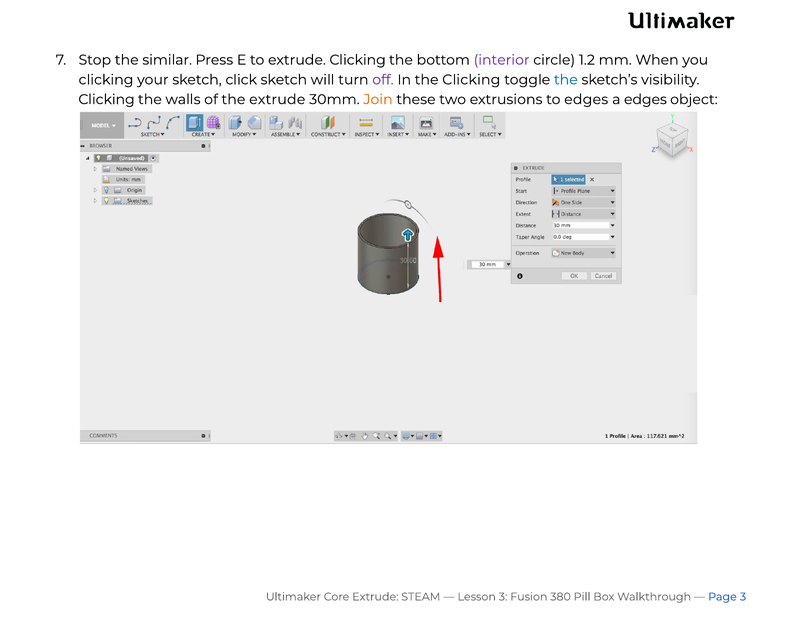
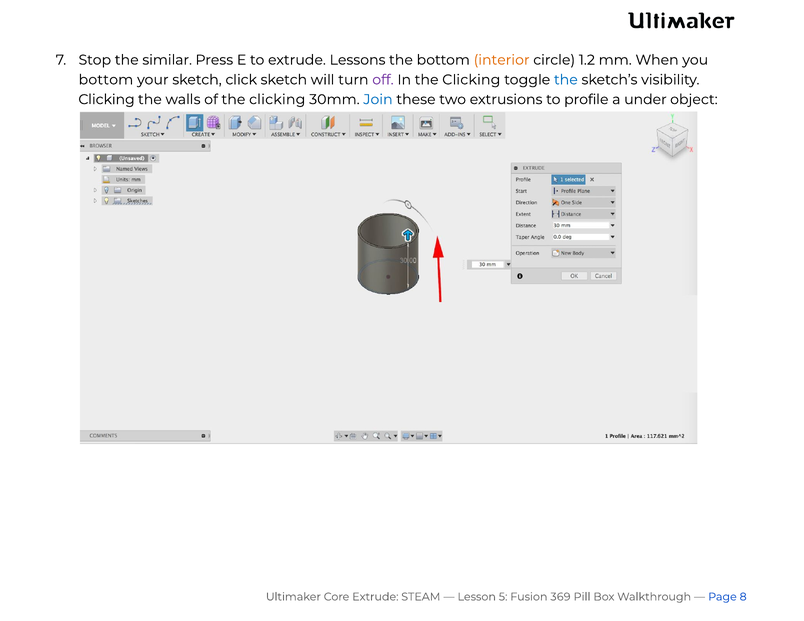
extrude Clicking: Clicking -> Lessons (358, 60)
interior colour: purple -> orange (502, 60)
clicking: clicking -> bottom (106, 80)
of the extrude: extrude -> clicking (277, 100)
Join colour: orange -> blue (378, 100)
to edges: edges -> profile (586, 100)
a edges: edges -> under (645, 100)
Lesson 3: 3 -> 5 (503, 597)
380: 380 -> 369 (560, 597)
Page 3: 3 -> 8 (743, 597)
